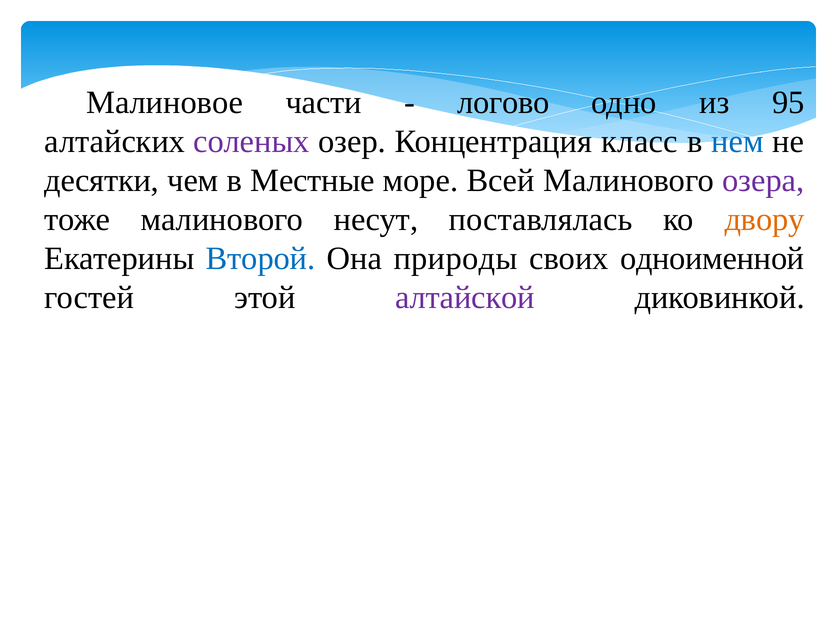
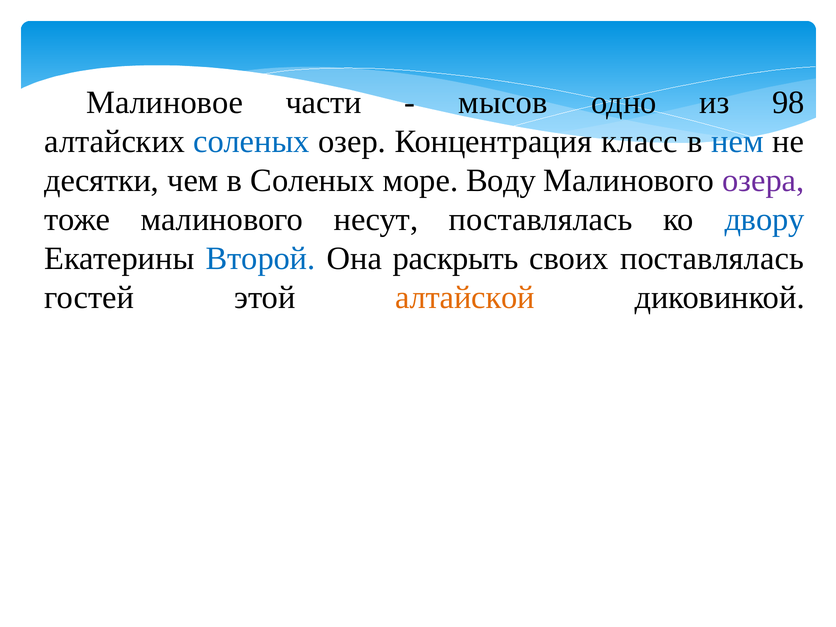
логово: логово -> мысов (503, 102)
95: 95 -> 98 (788, 102)
соленых colour: purple -> blue (251, 141)
в Местные: Местные -> Соленых (312, 180)
Всей: Всей -> Воду (501, 180)
двору colour: orange -> blue (765, 219)
природы: природы -> раскрыть (456, 259)
своих одноименной: одноименной -> поставлялась (712, 259)
алтайской colour: purple -> orange (465, 298)
